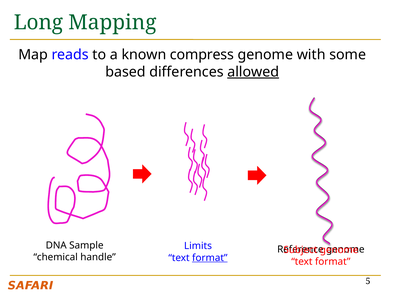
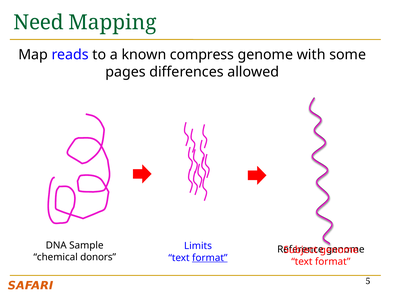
Long: Long -> Need (39, 22)
based: based -> pages (125, 72)
allowed underline: present -> none (253, 72)
handle: handle -> donors (98, 257)
